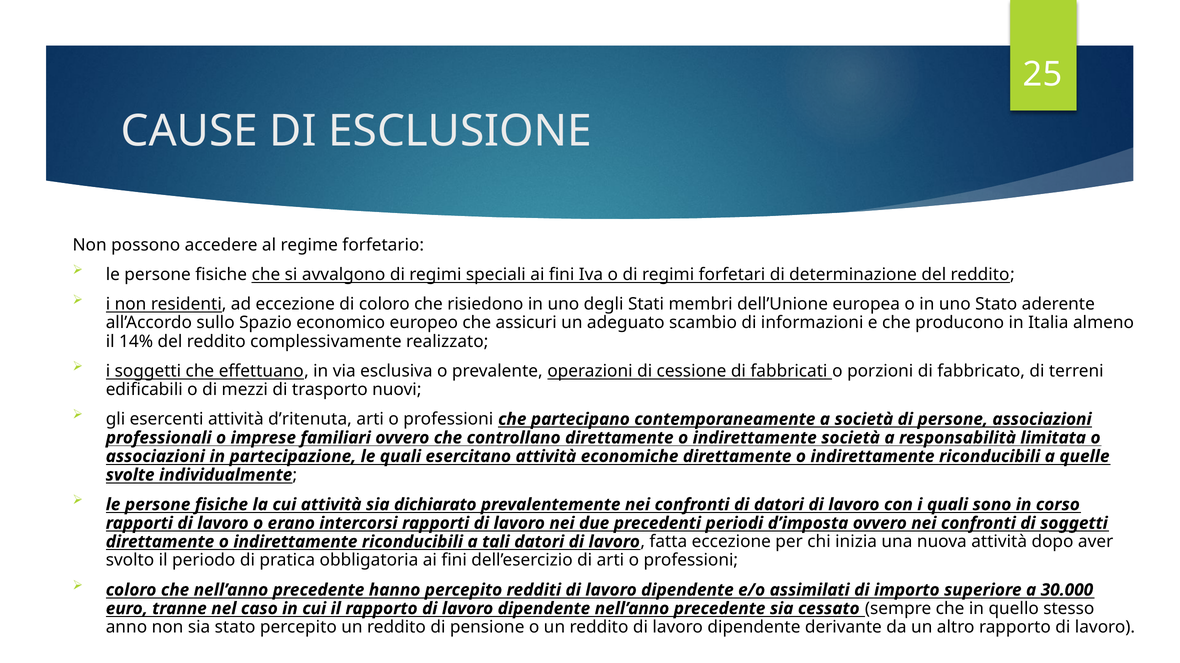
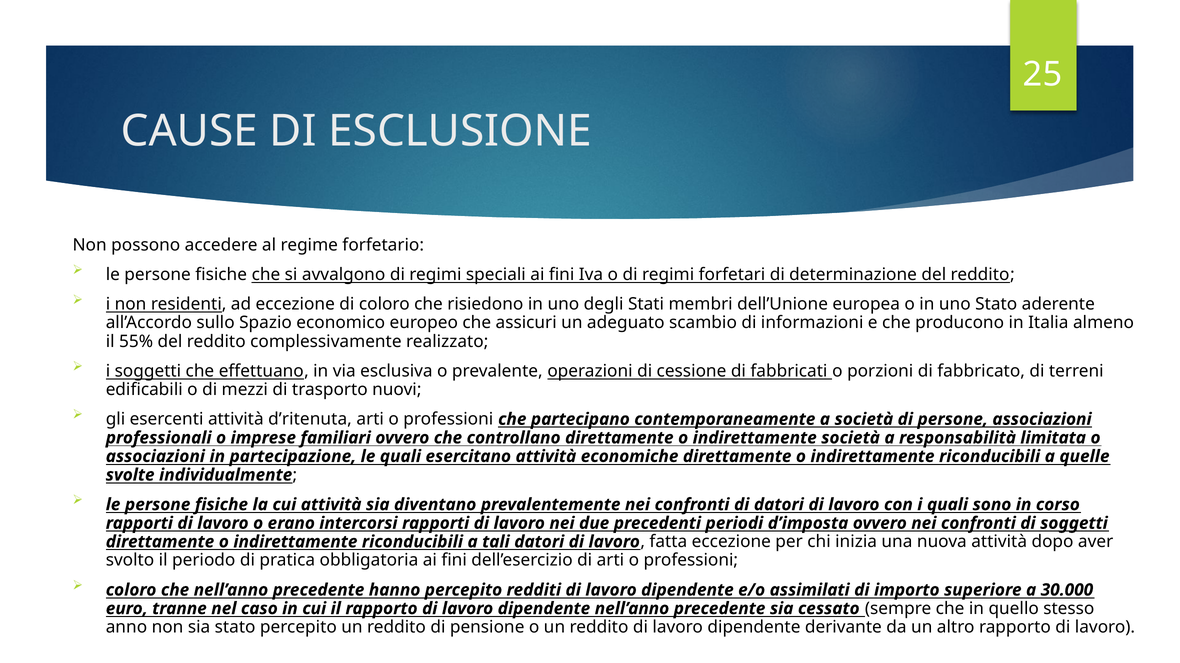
14%: 14% -> 55% (136, 342)
dichiarato: dichiarato -> diventano (435, 505)
